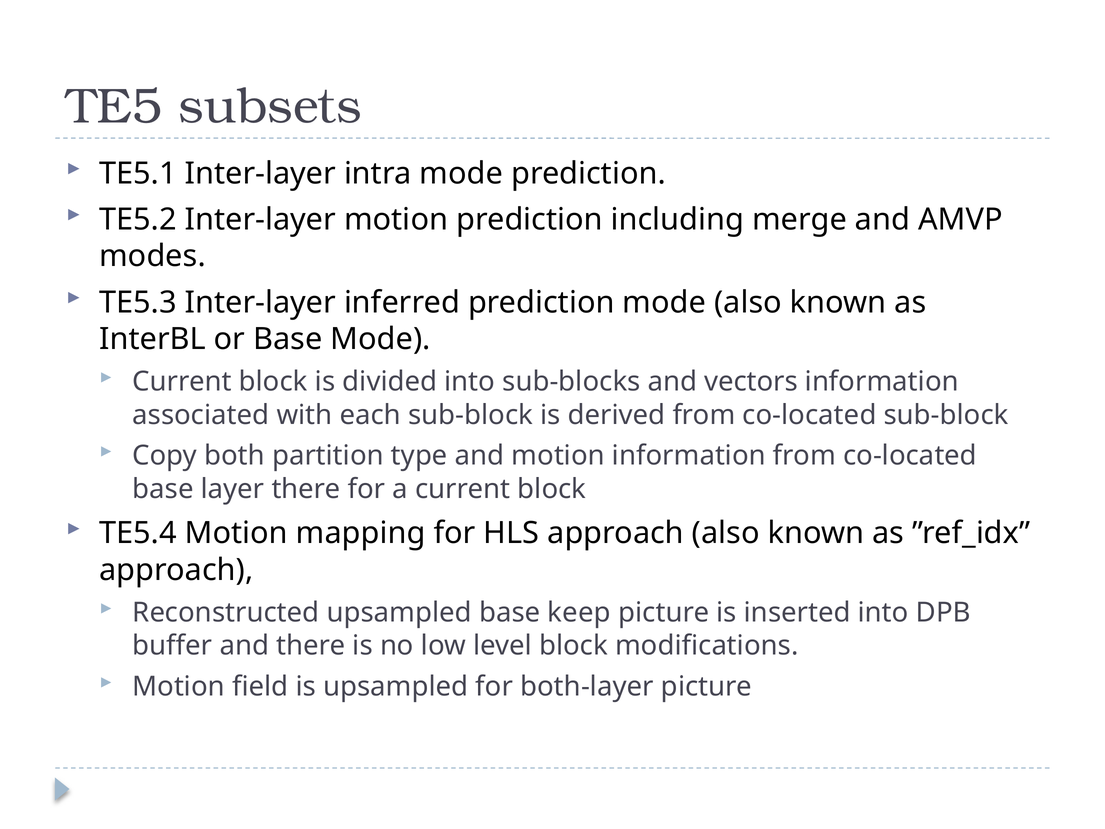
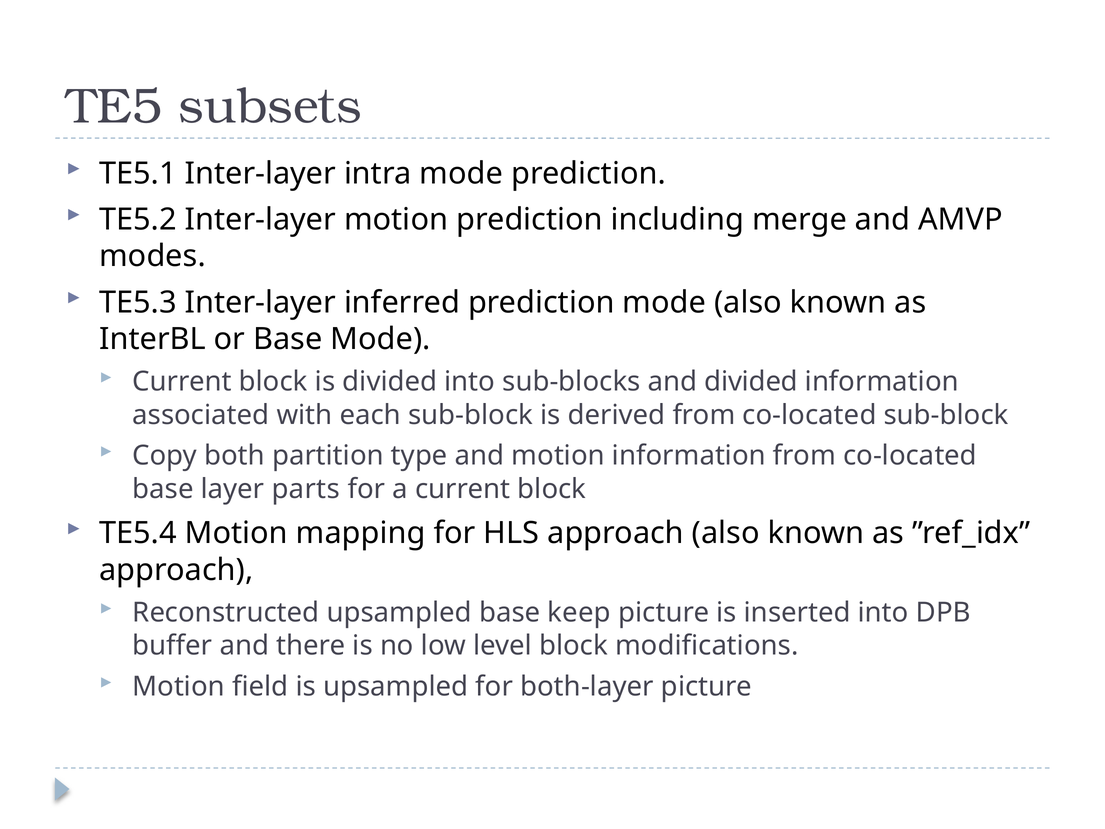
and vectors: vectors -> divided (751, 382)
layer there: there -> parts (306, 489)
